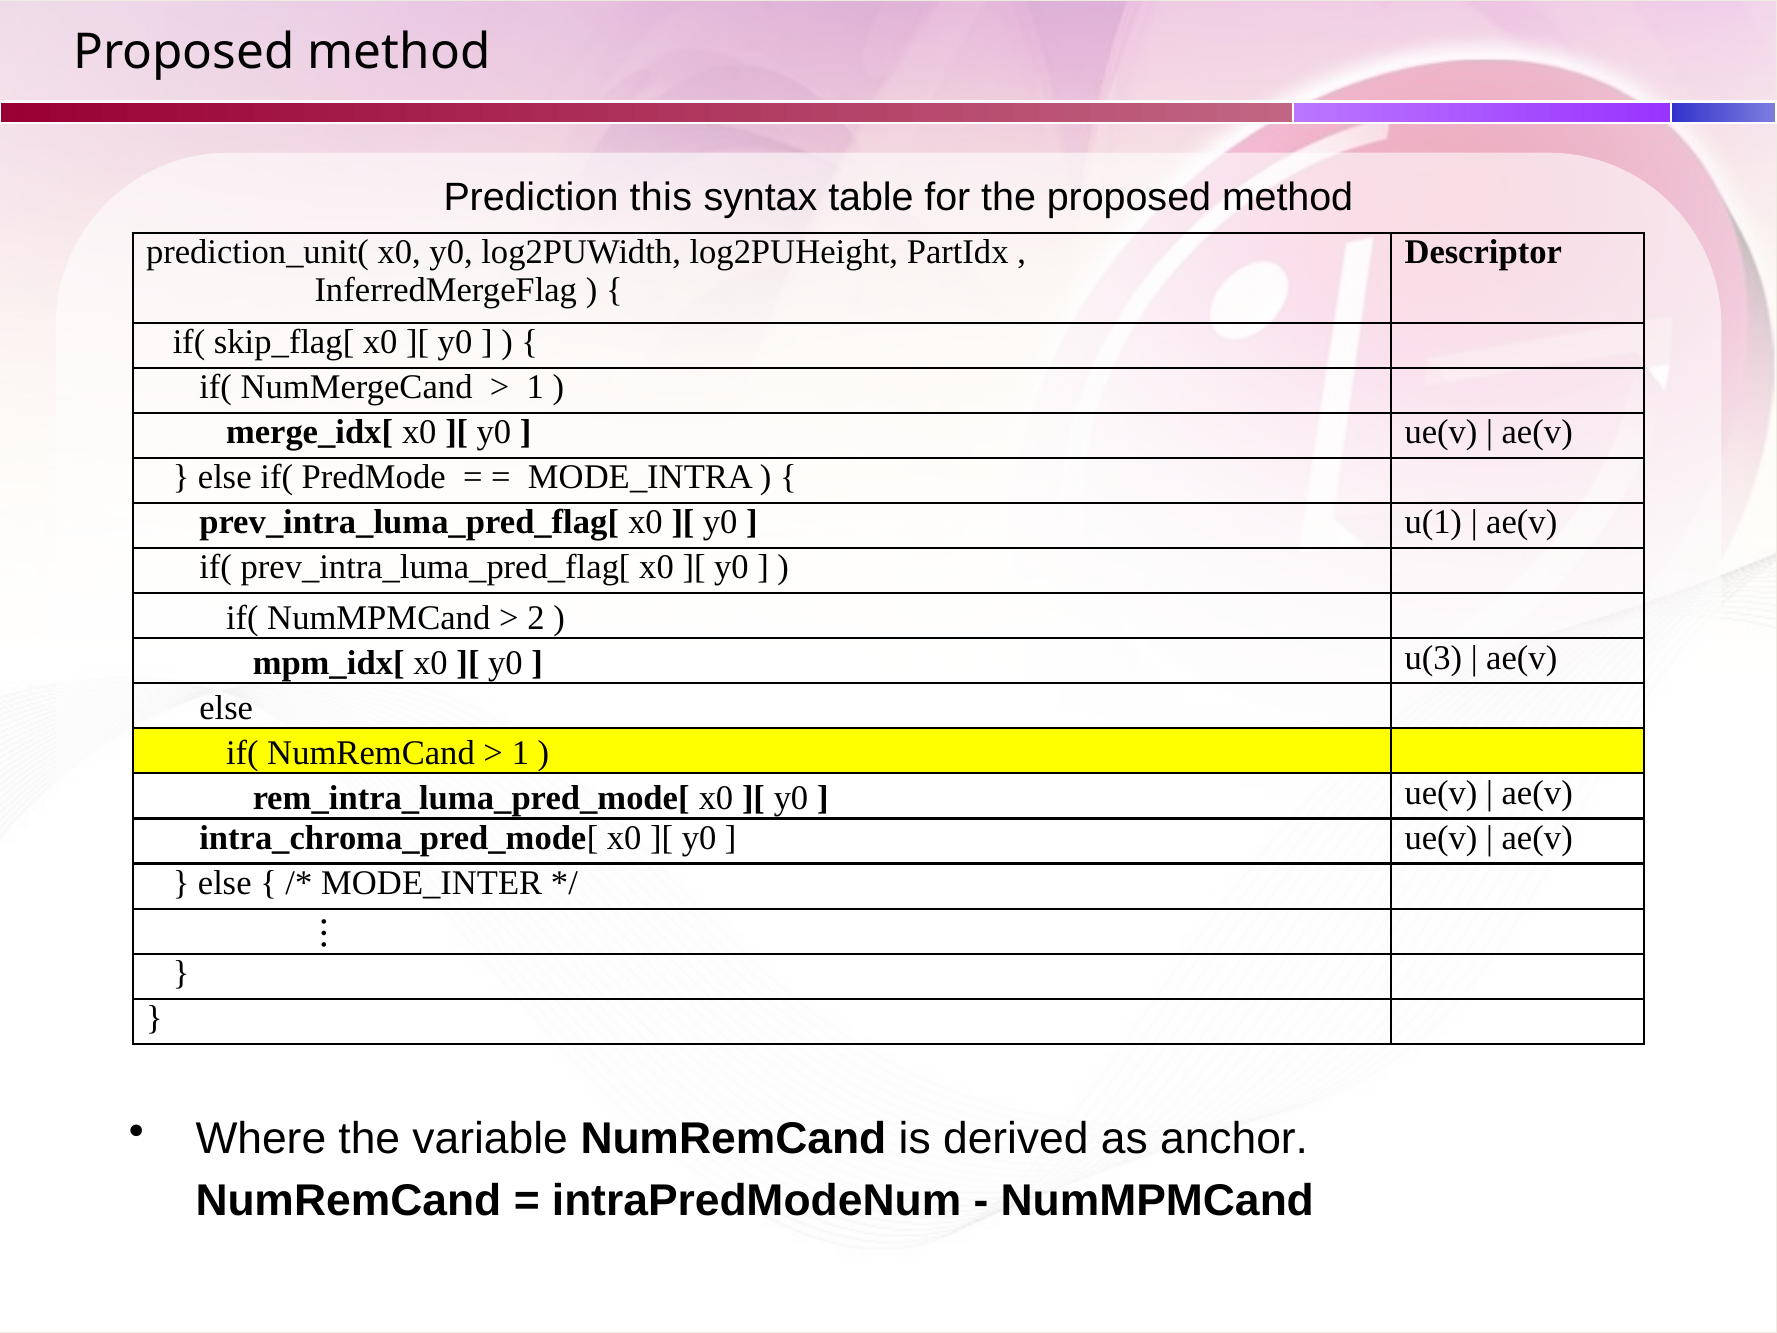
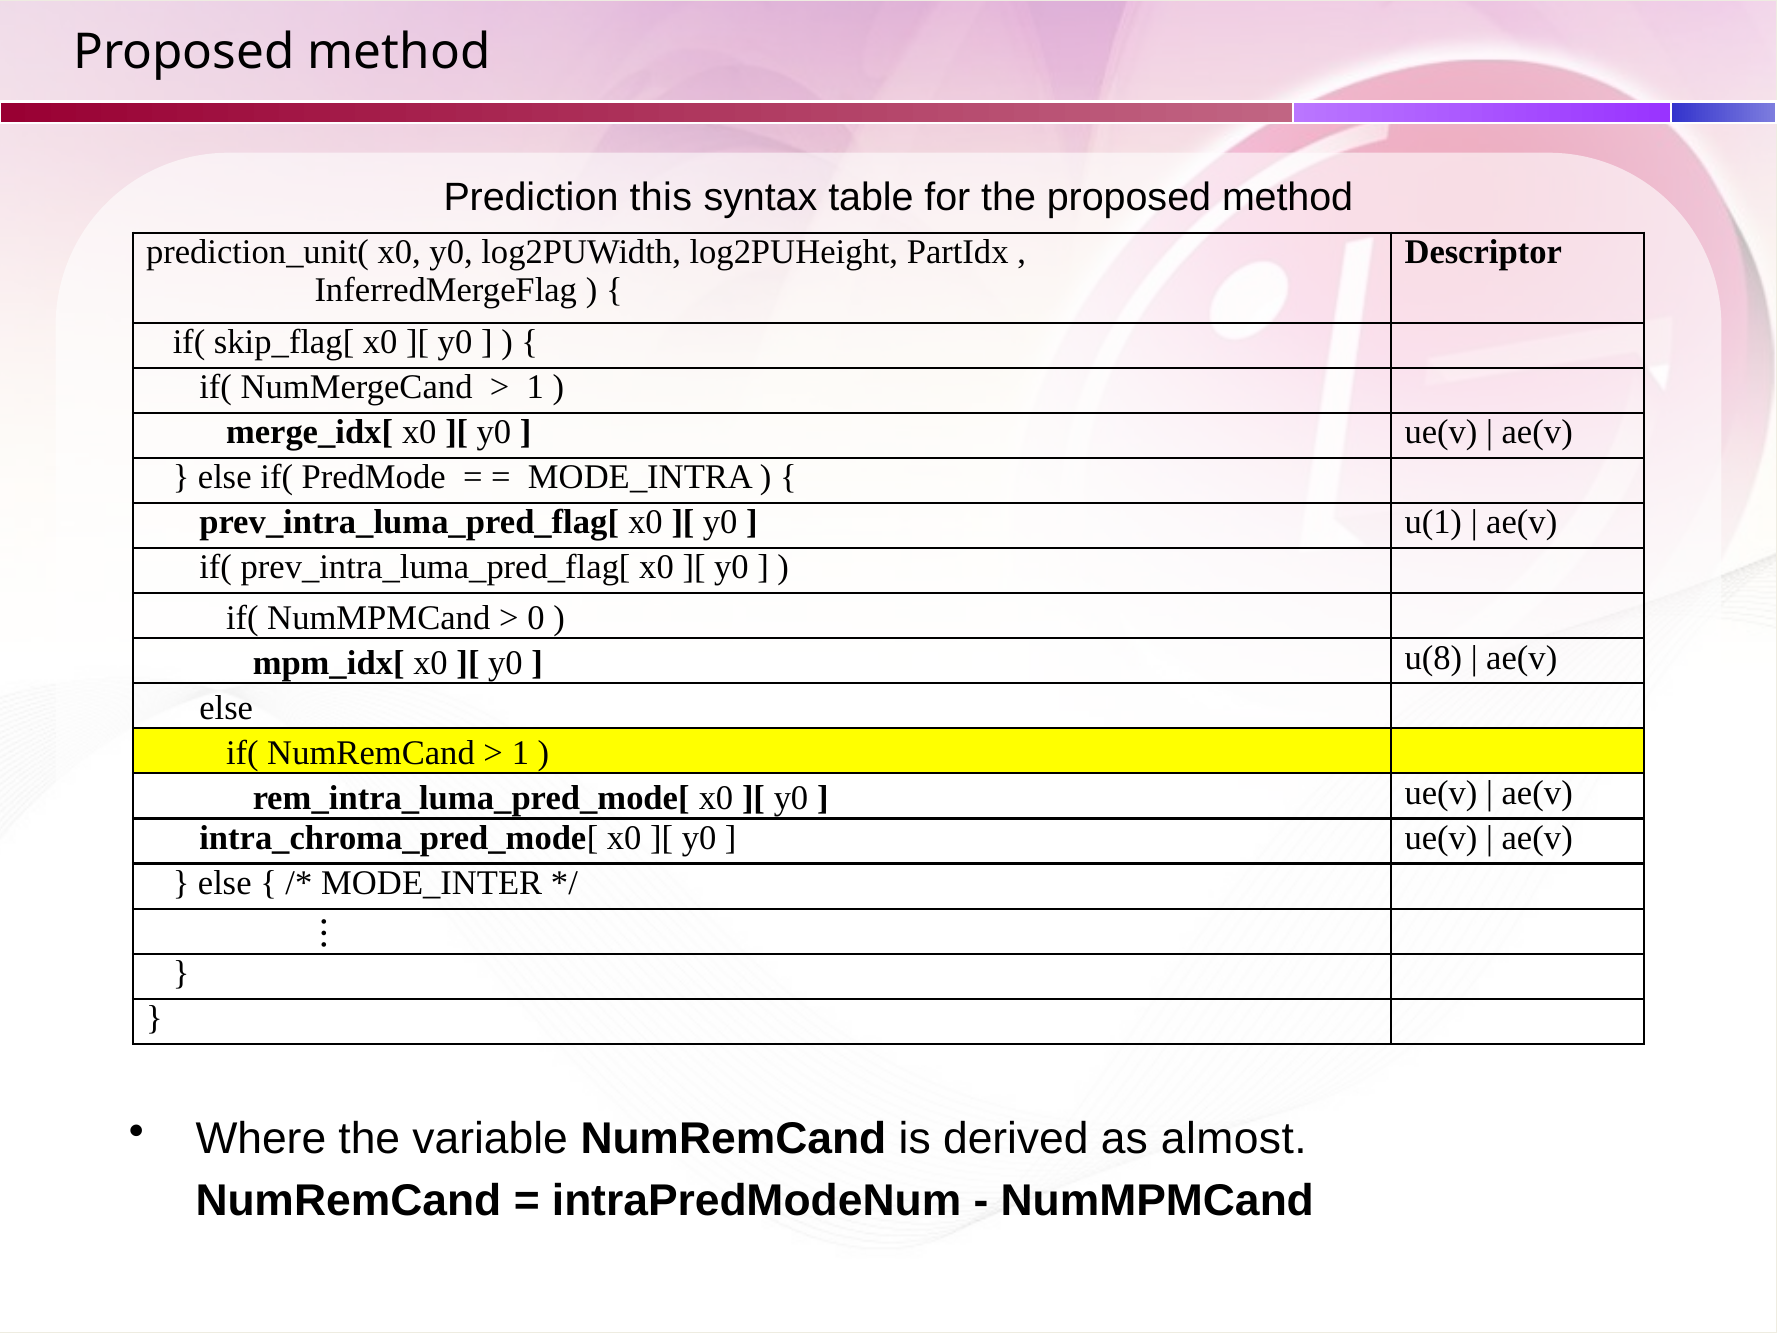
2: 2 -> 0 (536, 618)
u(3: u(3 -> u(8 (1433, 657)
anchor: anchor -> almost (1234, 1139)
